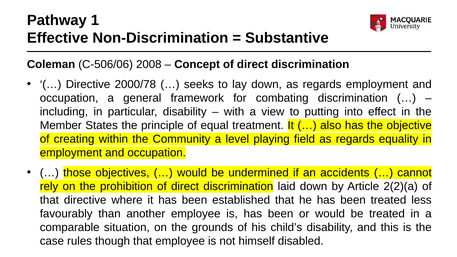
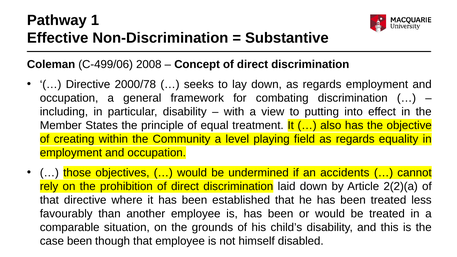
C-506/06: C-506/06 -> C-499/06 (106, 65)
case rules: rules -> been (80, 241)
